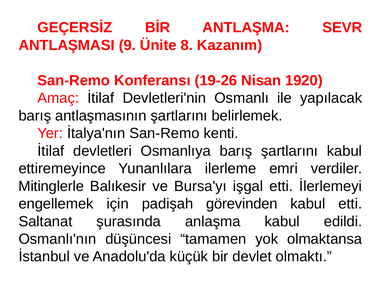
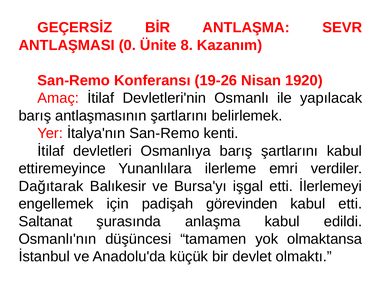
9: 9 -> 0 (127, 45)
Mitinglerle: Mitinglerle -> Dağıtarak (51, 186)
